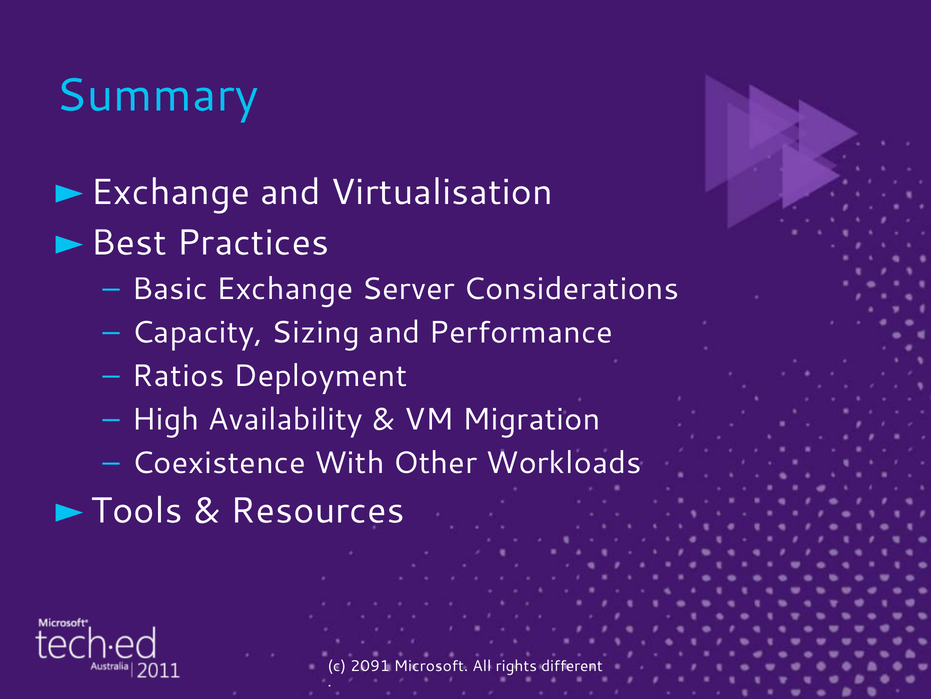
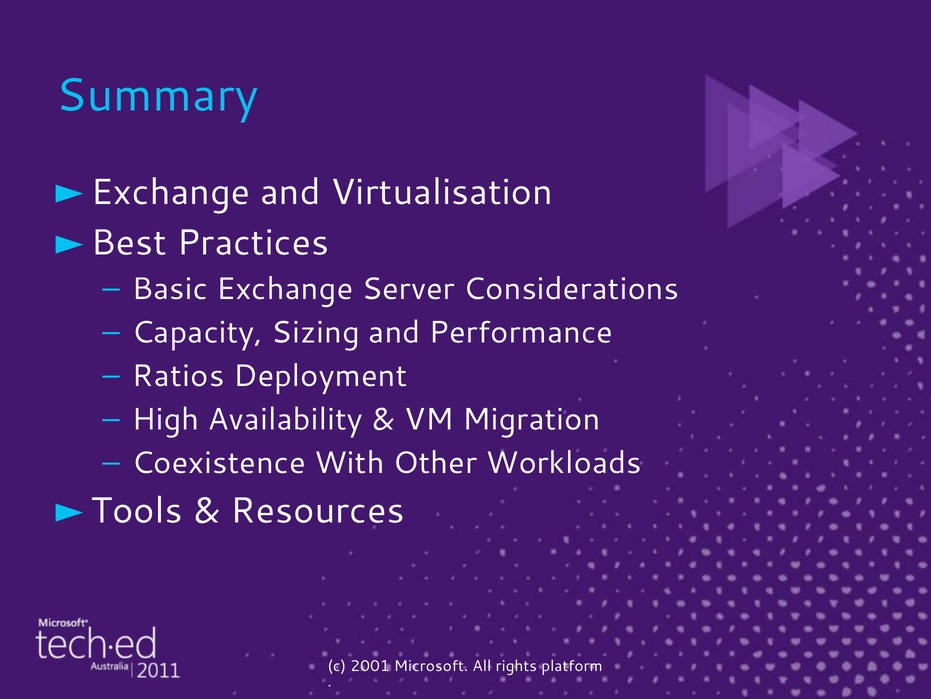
2091: 2091 -> 2001 (370, 665)
different: different -> platform (572, 665)
